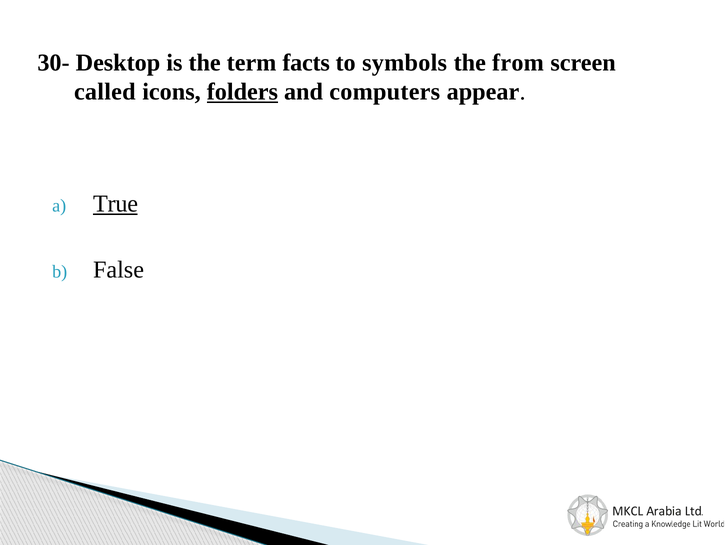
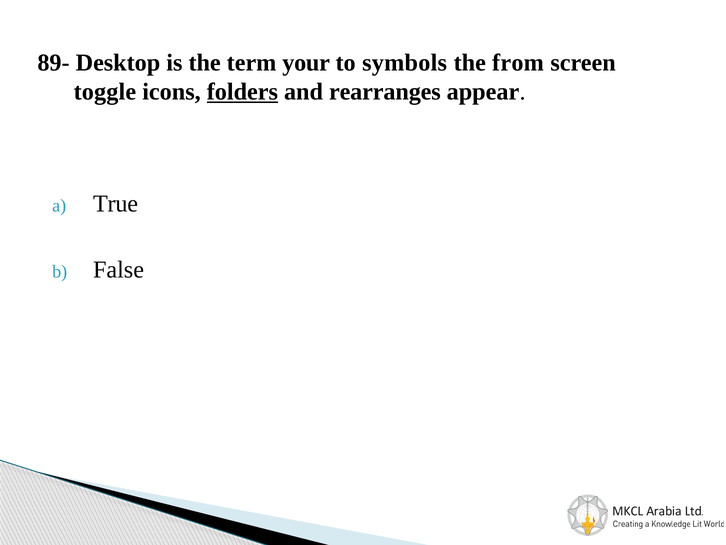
30-: 30- -> 89- (54, 63)
facts: facts -> your (306, 63)
called: called -> toggle (105, 92)
computers: computers -> rearranges (385, 92)
True underline: present -> none (115, 204)
